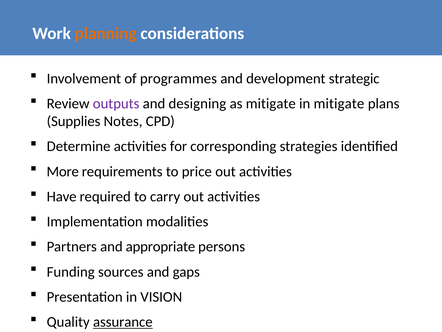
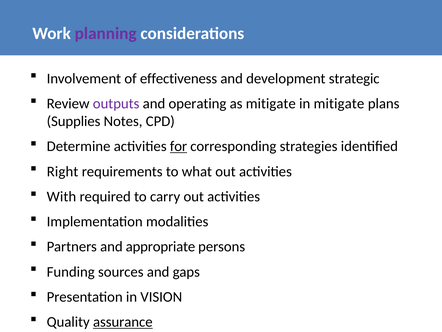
planning colour: orange -> purple (106, 33)
programmes: programmes -> effectiveness (179, 78)
designing: designing -> operating (197, 103)
for underline: none -> present (178, 146)
More: More -> Right (63, 171)
price: price -> what (197, 171)
Have: Have -> With (61, 196)
